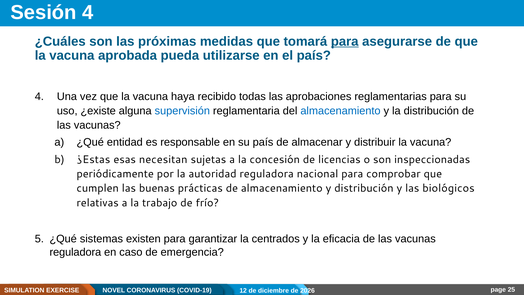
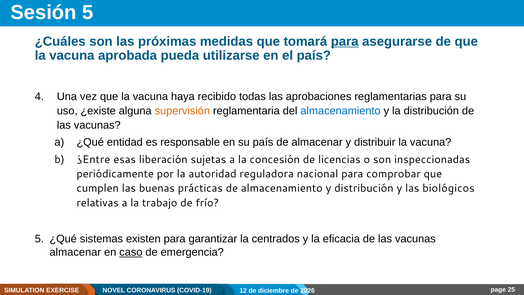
Sesión 4: 4 -> 5 (88, 12)
supervisión colour: blue -> orange (182, 111)
¿Estas: ¿Estas -> ¿Entre (93, 159)
necesitan: necesitan -> liberación (163, 159)
reguladora: reguladora -> almacenar (75, 252)
caso underline: none -> present (131, 252)
